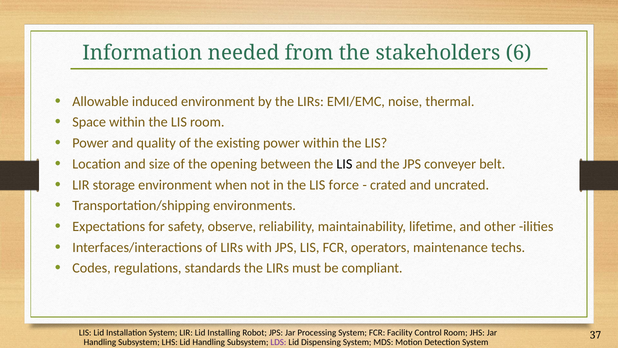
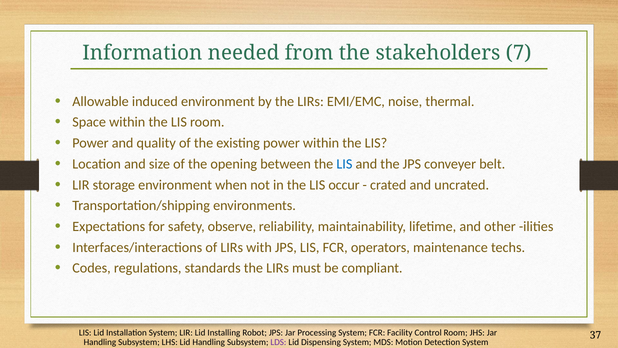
6: 6 -> 7 (519, 53)
LIS colour: black -> blue (344, 164)
force: force -> occur (344, 185)
